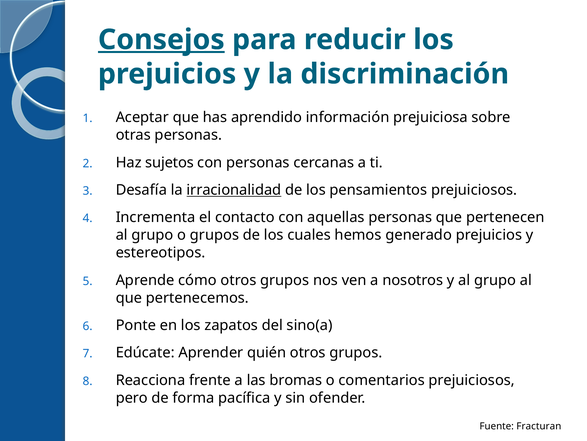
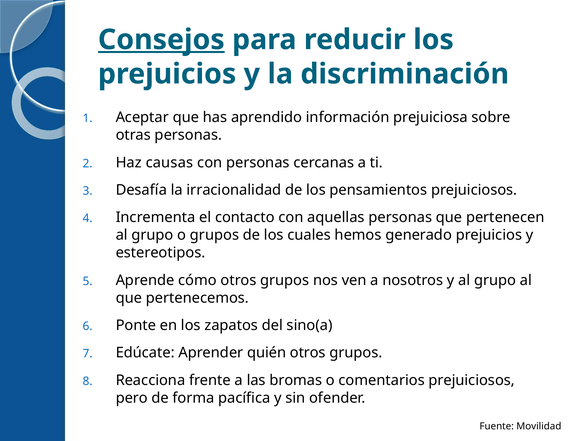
sujetos: sujetos -> causas (169, 162)
irracionalidad underline: present -> none (234, 190)
Fracturan: Fracturan -> Movilidad (539, 426)
